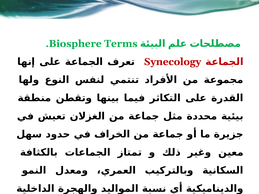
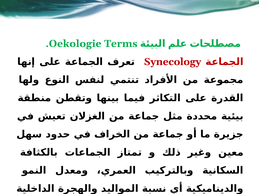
Biosphere: Biosphere -> Oekologie (75, 44)
